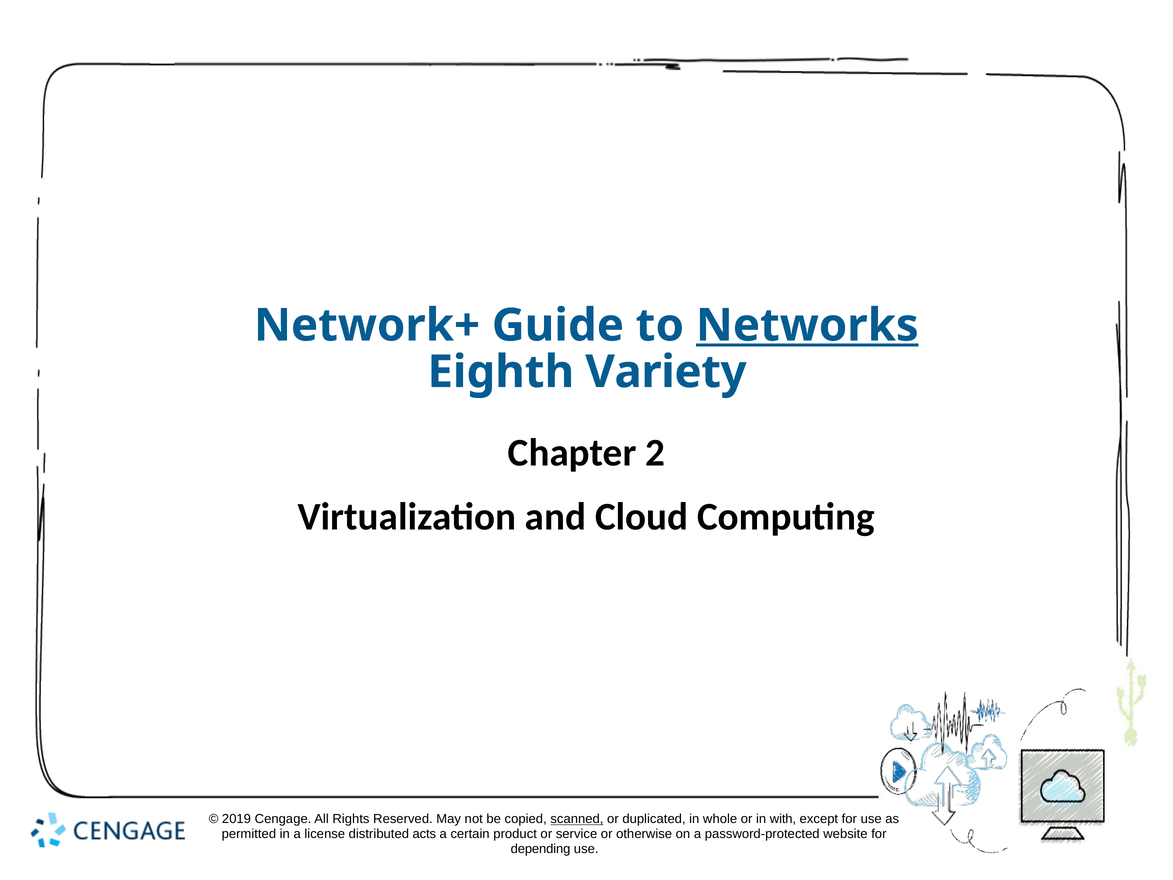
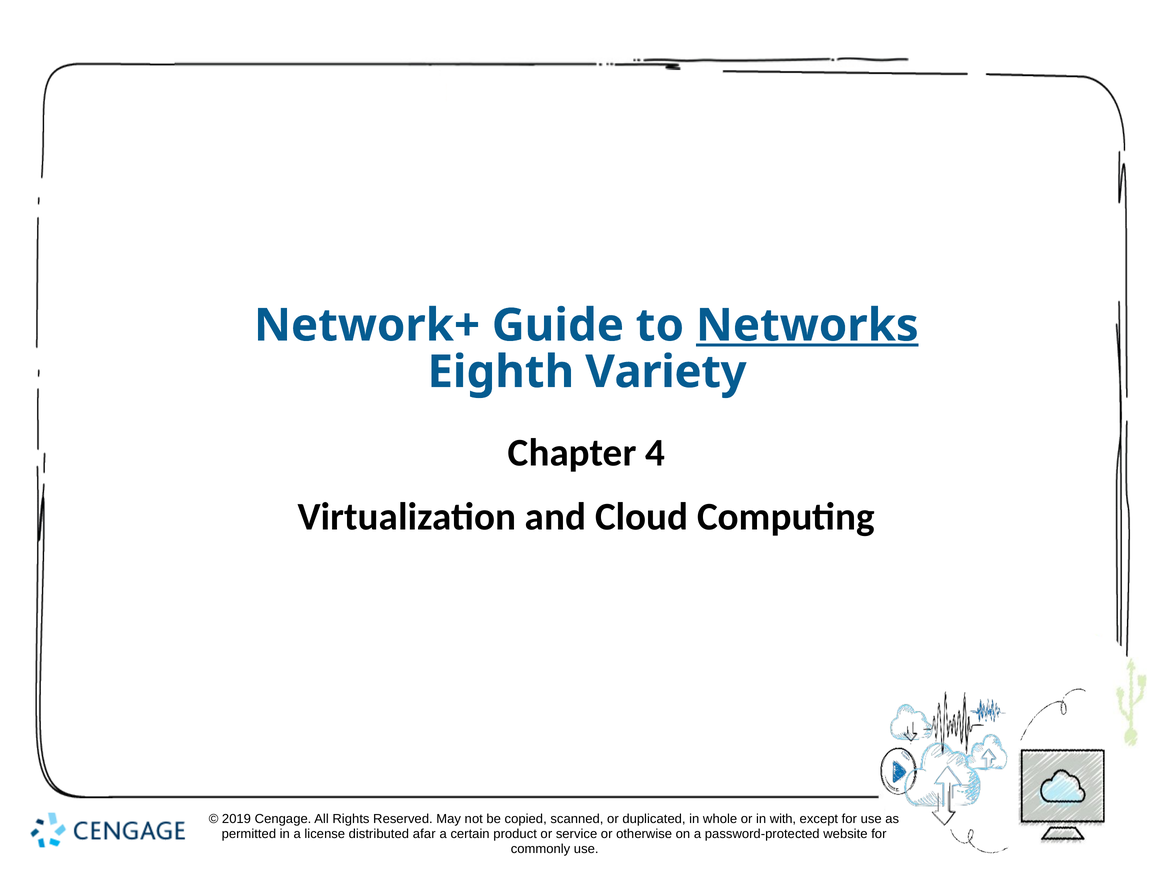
2: 2 -> 4 (655, 453)
scanned underline: present -> none (577, 819)
acts: acts -> afar (424, 834)
depending: depending -> commonly (540, 849)
